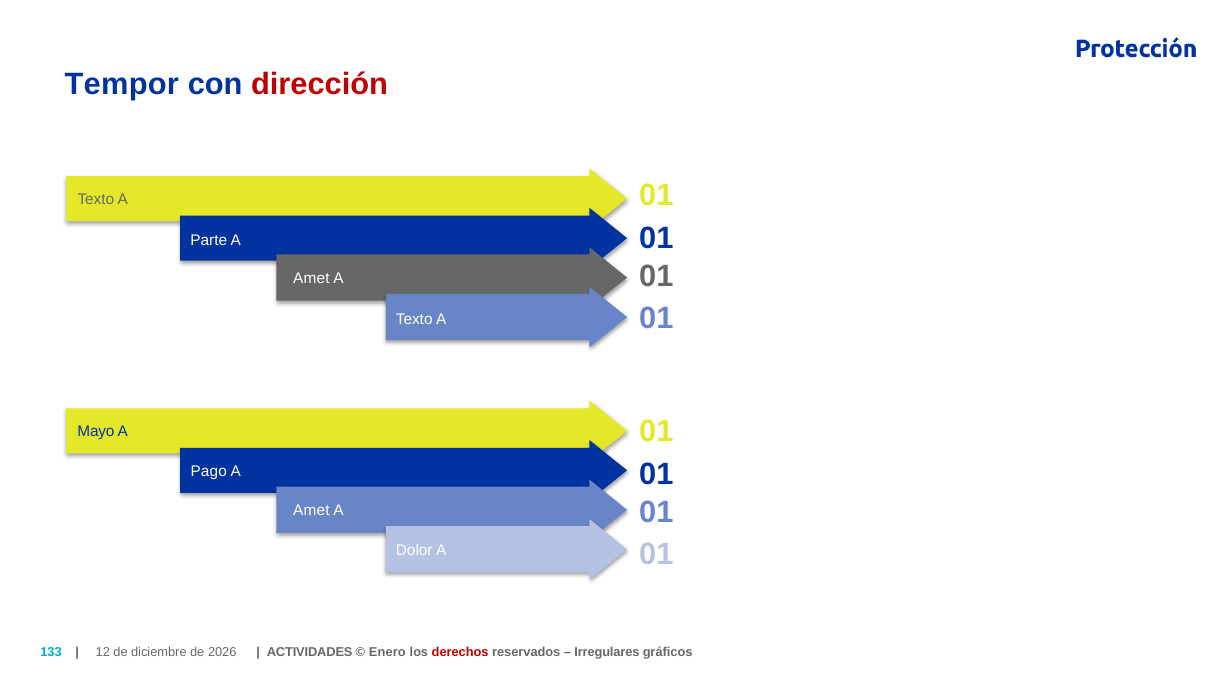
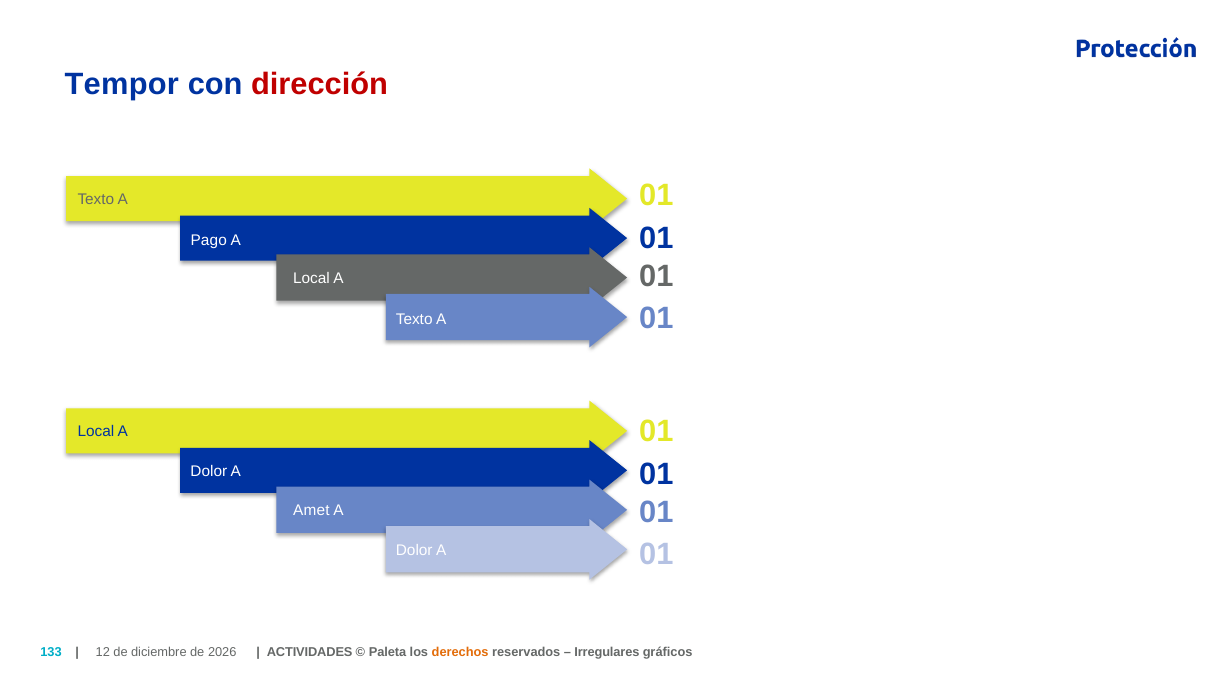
Parte: Parte -> Pago (209, 240)
Amet: Amet -> Local (311, 279)
Mayo: Mayo -> Local (96, 432)
Pago: Pago -> Dolor (209, 471)
Enero: Enero -> Paleta (387, 652)
derechos colour: red -> orange (460, 652)
